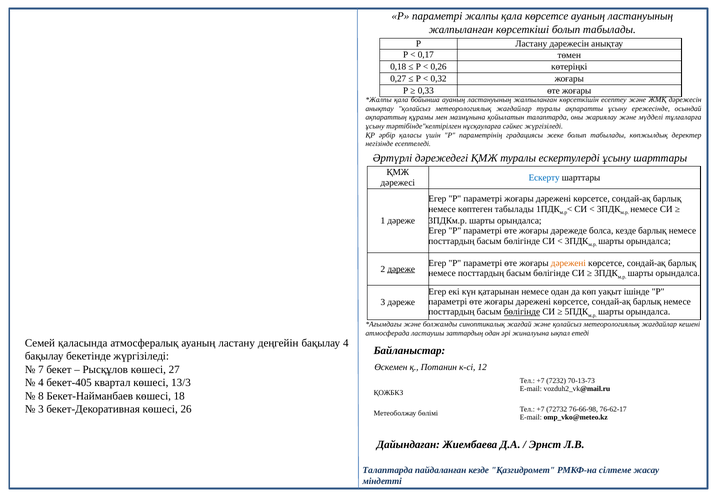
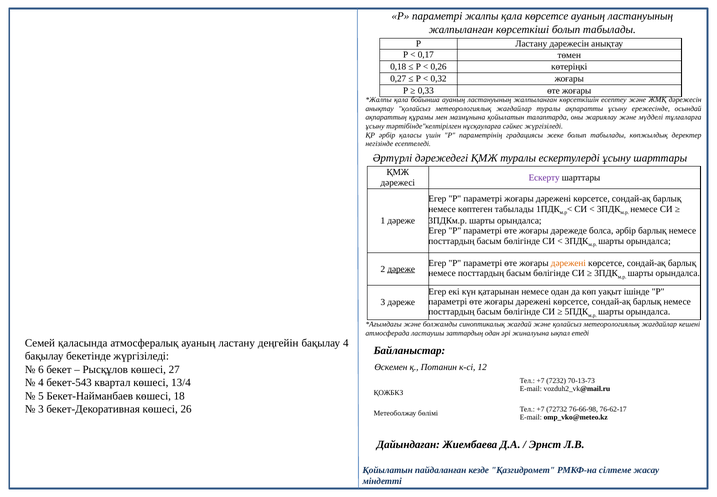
Ескерту colour: blue -> purple (544, 177)
болса кезде: кезде -> әрбір (626, 231)
бөлігінде underline: present -> none (522, 311)
7: 7 -> 6 (41, 369)
бекет-405: бекет-405 -> бекет-543 (69, 382)
13/3: 13/3 -> 13/4 (181, 382)
8: 8 -> 5 (41, 396)
Талаптарда: Талаптарда -> Қойылатын (388, 470)
